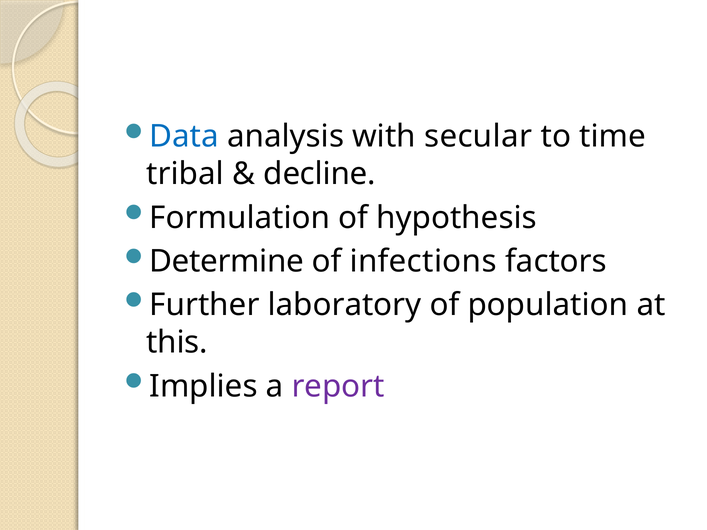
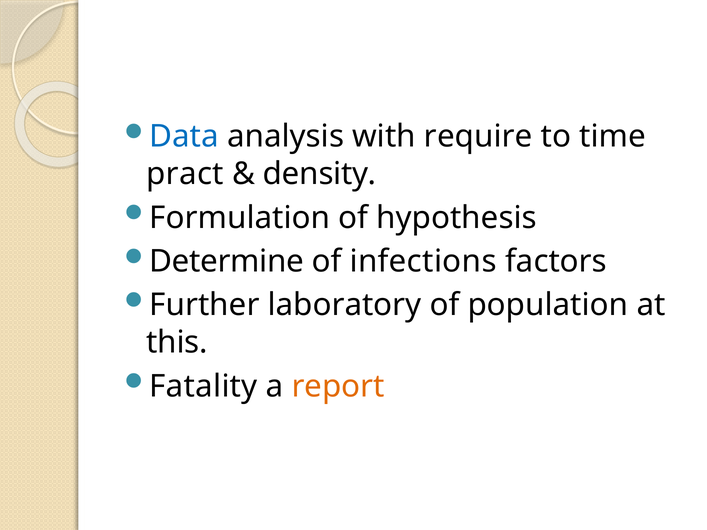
secular: secular -> require (478, 136)
tribal: tribal -> pract (185, 174)
decline: decline -> density (320, 174)
Implies: Implies -> Fatality (203, 386)
report colour: purple -> orange (338, 386)
